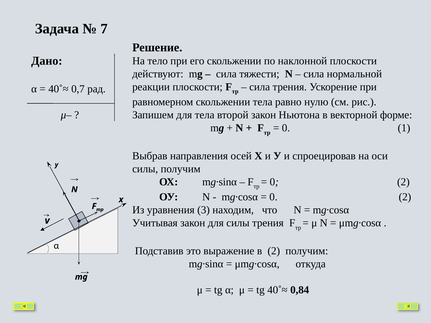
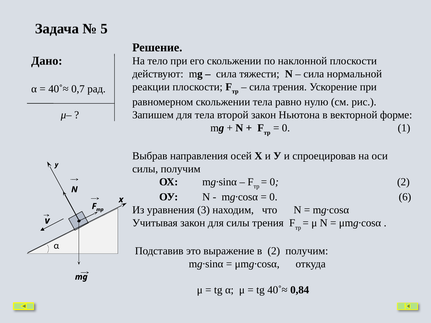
7: 7 -> 5 (104, 29)
2: 2 -> 6 (405, 197)
